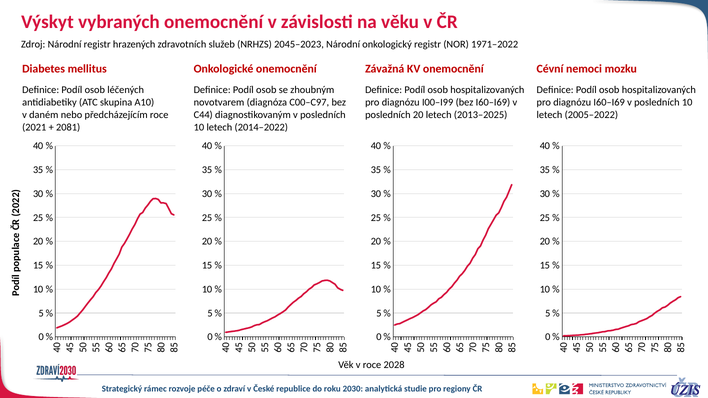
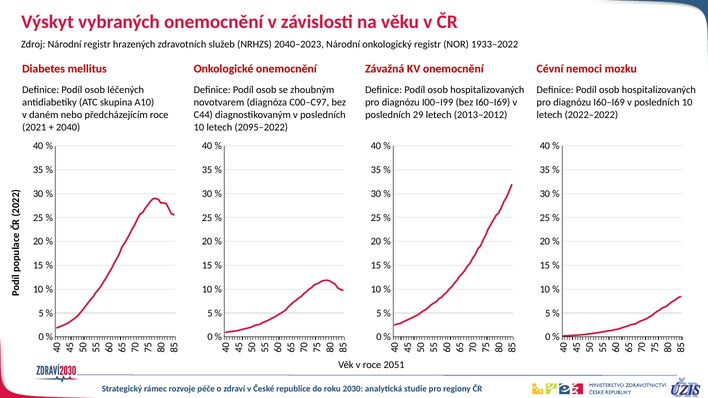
2045–2023: 2045–2023 -> 2040–2023 (299, 44)
1971–2022: 1971–2022 -> 1933–2022 (495, 44)
posledních 20: 20 -> 29 (418, 115)
2013–2025: 2013–2025 -> 2013–2012 (481, 115)
2005–2022: 2005–2022 -> 2022–2022 (591, 115)
2081: 2081 -> 2040 (68, 127)
2014–2022: 2014–2022 -> 2095–2022 (261, 127)
2028: 2028 -> 2051 (394, 365)
